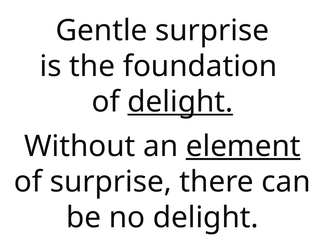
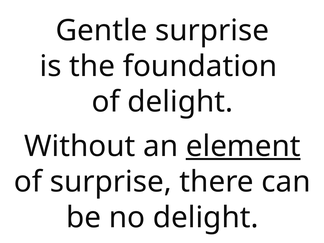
delight underline: present -> none (180, 102)
